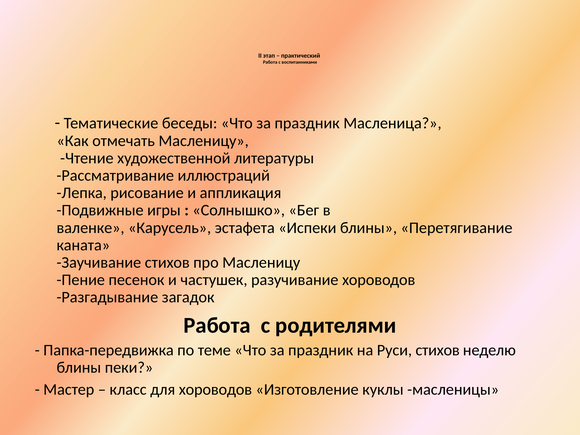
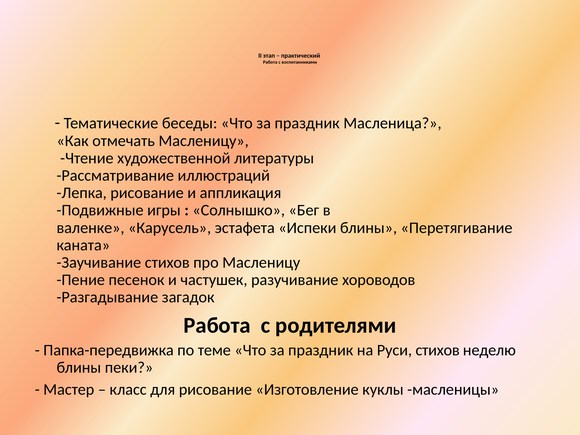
для хороводов: хороводов -> рисование (215, 390)
